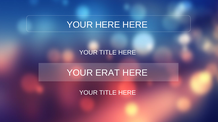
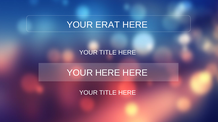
YOUR HERE: HERE -> ERAT (108, 25)
YOUR ERAT: ERAT -> HERE (108, 73)
